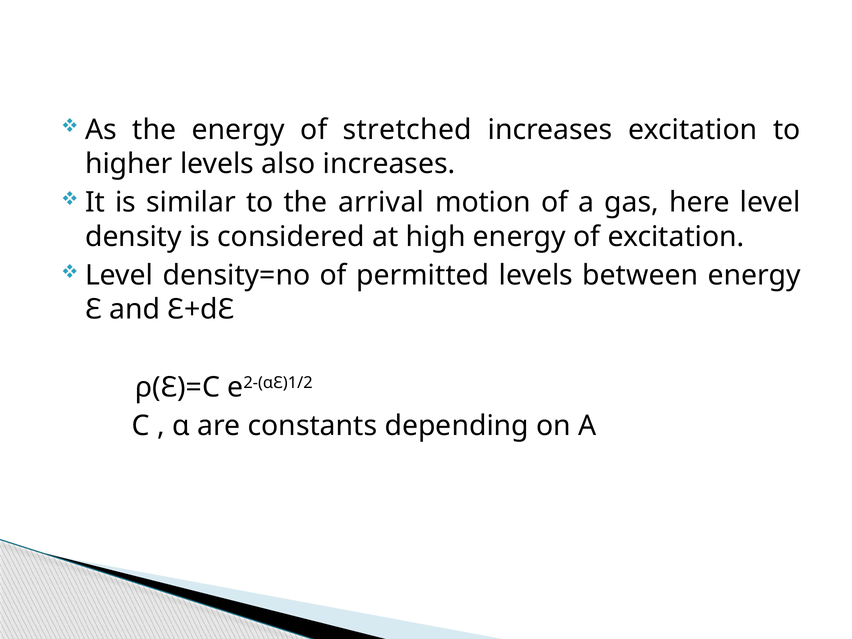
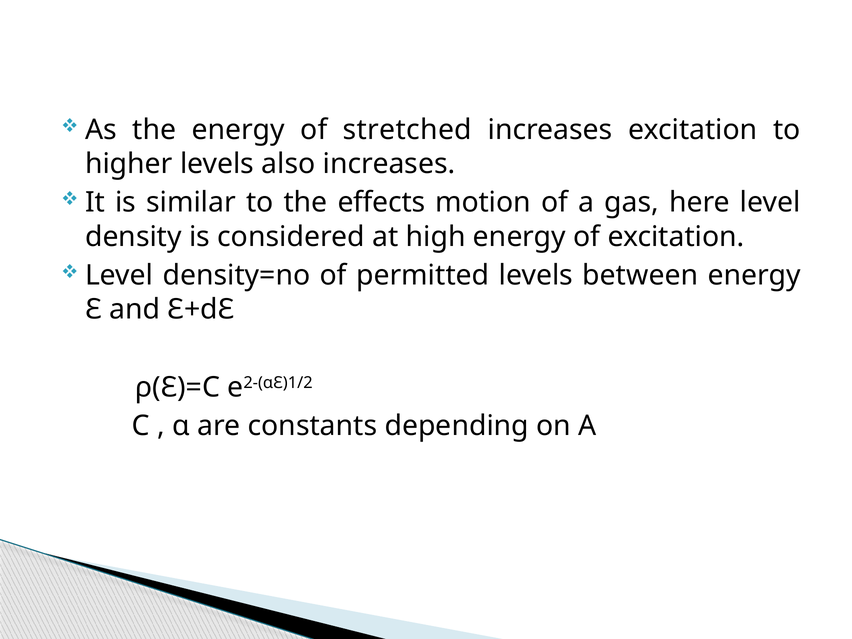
arrival: arrival -> effects (381, 203)
